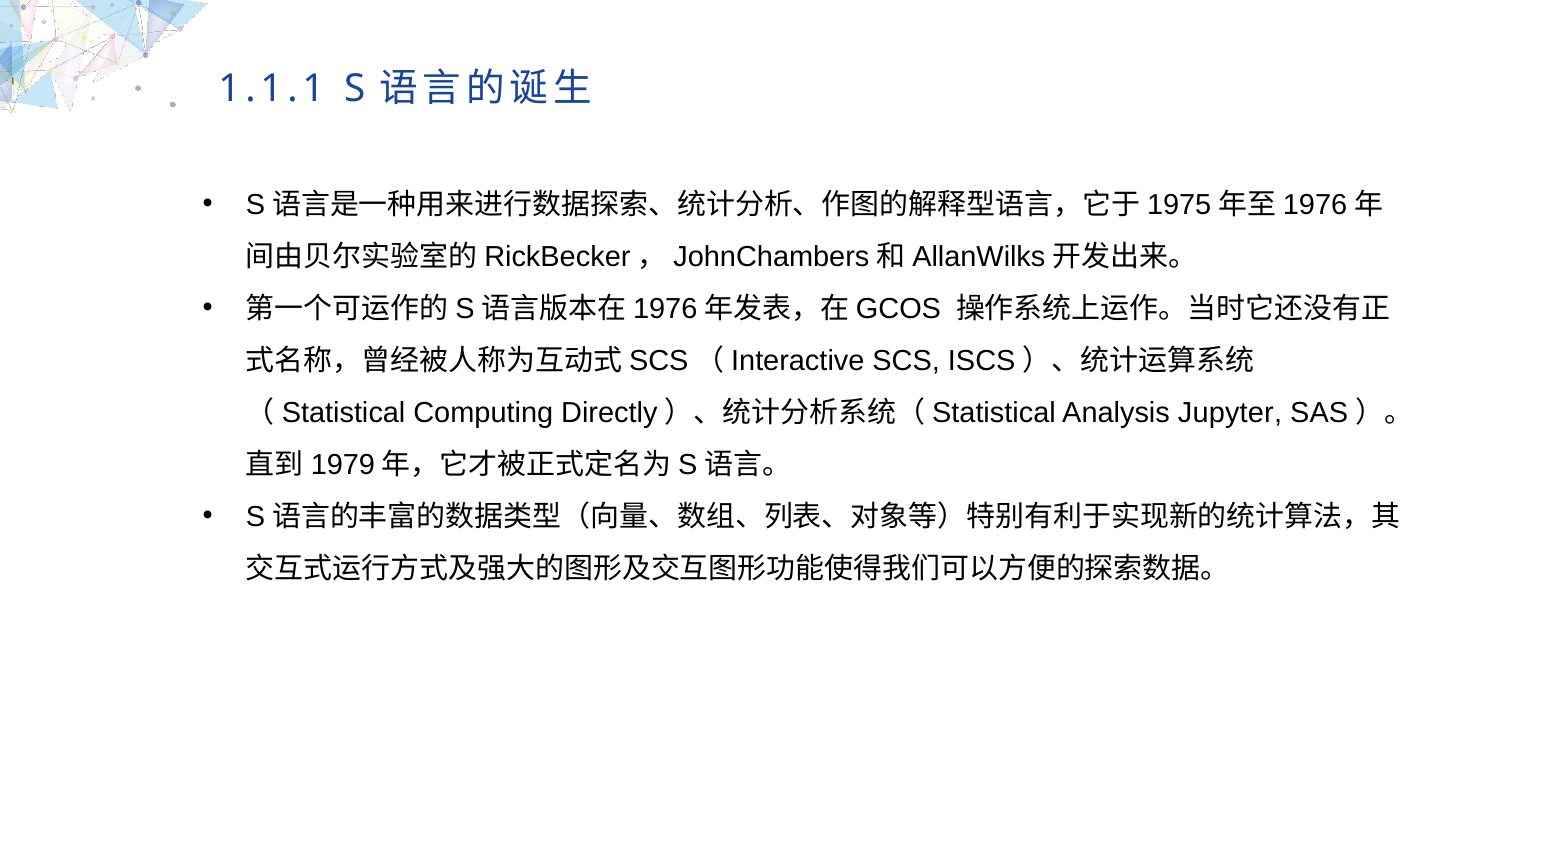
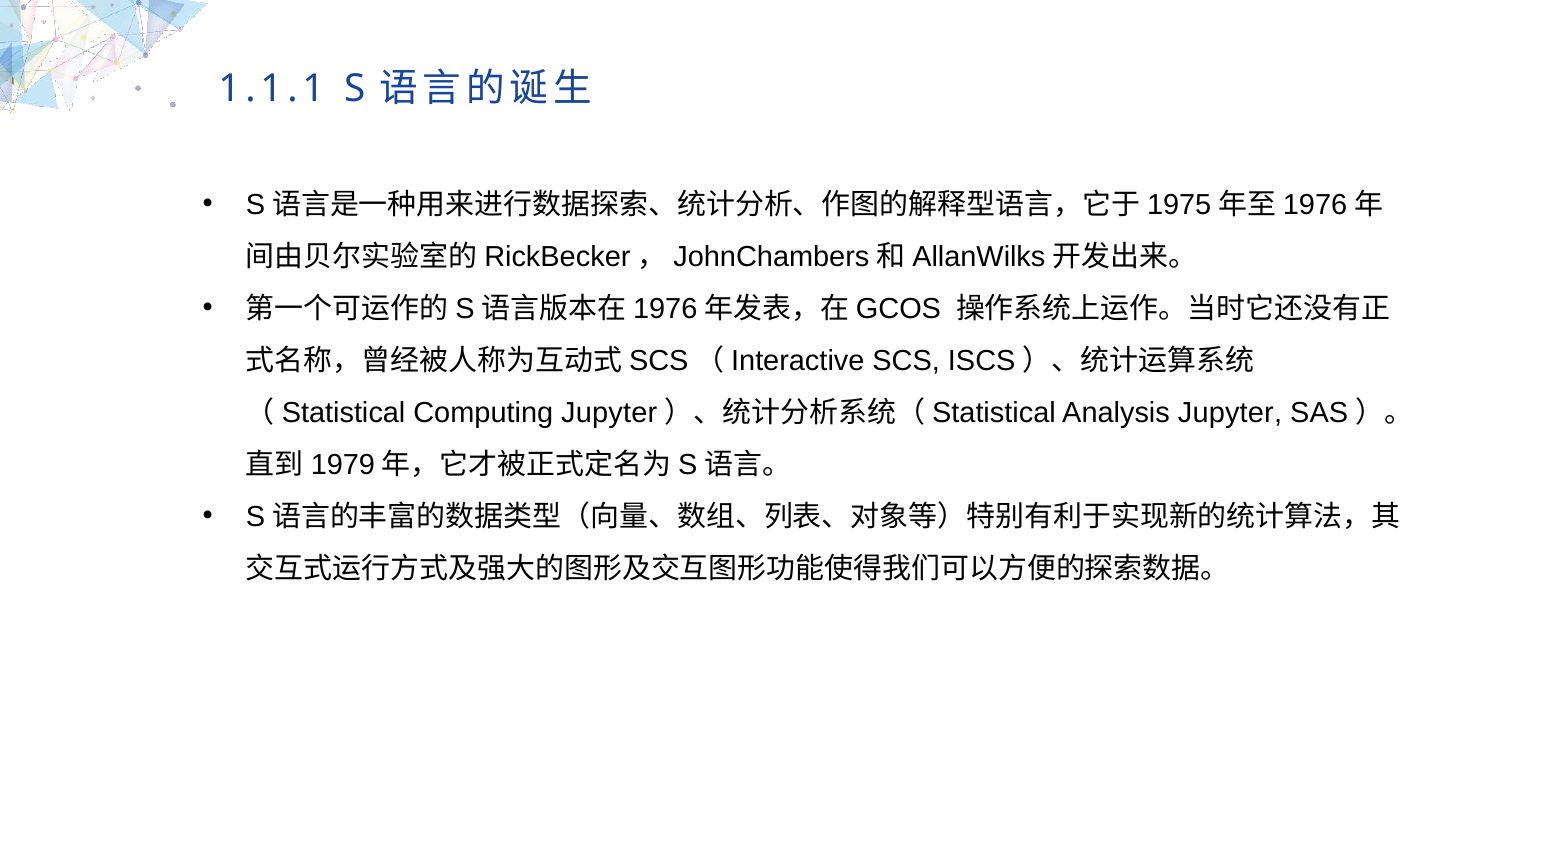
Directly: Directly -> Jupyter (609, 413)
